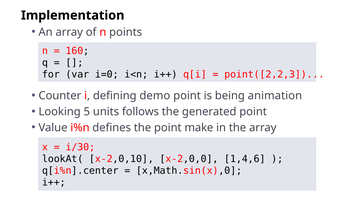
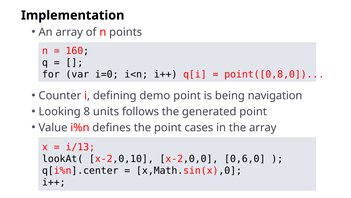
point([2,2,3: point([2,2,3 -> point([0,8,0 (274, 74)
animation: animation -> navigation (275, 95)
5: 5 -> 8 (87, 111)
make: make -> cases (199, 127)
i/30: i/30 -> i/13 (80, 147)
1,4,6: 1,4,6 -> 0,6,0 (245, 158)
